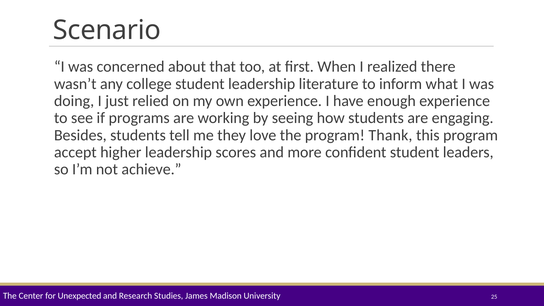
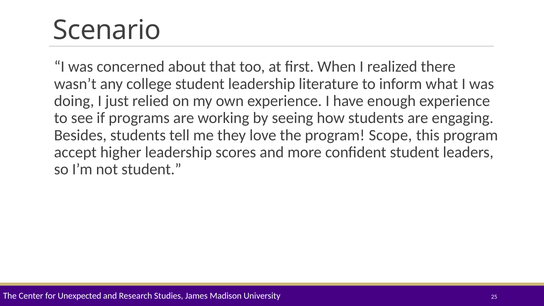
Thank: Thank -> Scope (390, 135)
not achieve: achieve -> student (151, 169)
